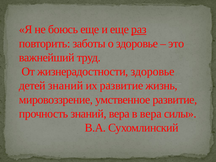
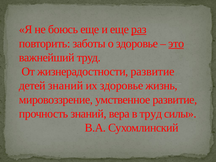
это underline: none -> present (176, 43)
жизнерадостности здоровье: здоровье -> развитие (153, 72)
их развитие: развитие -> здоровье (122, 86)
в вера: вера -> труд (151, 114)
